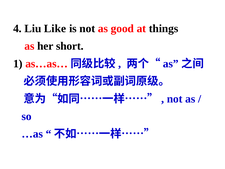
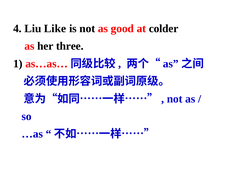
things: things -> colder (164, 28)
short: short -> three (70, 46)
